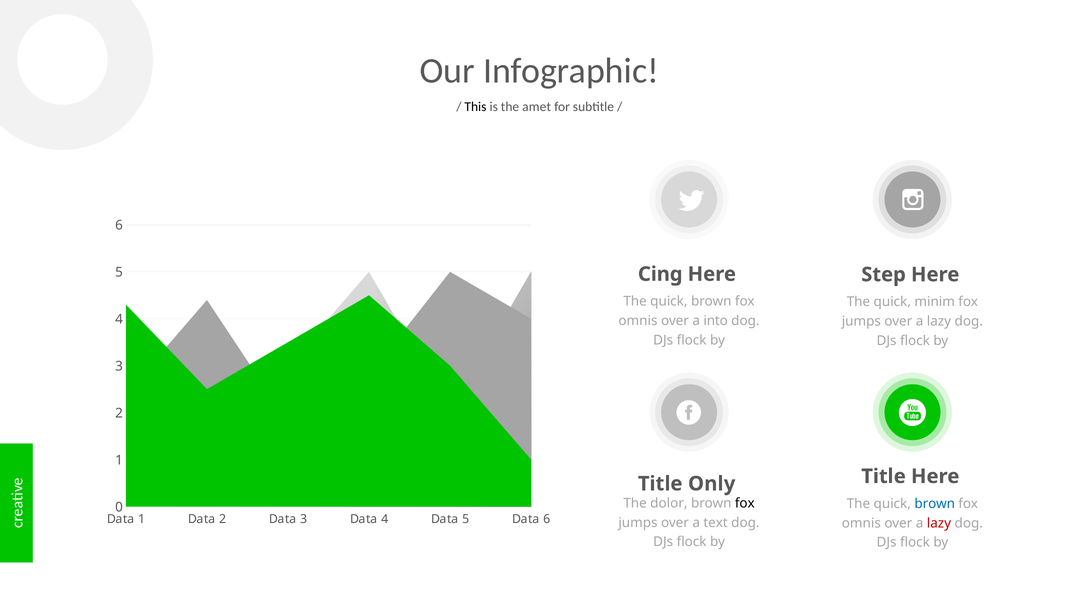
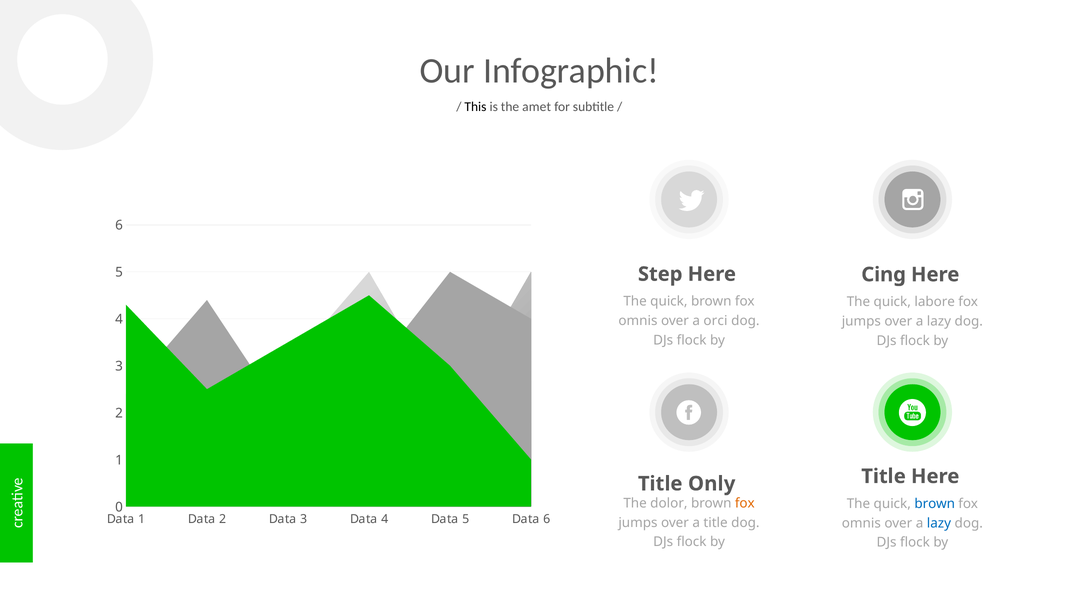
Cing: Cing -> Step (660, 274)
Step: Step -> Cing (884, 275)
minim: minim -> labore (935, 302)
into: into -> orci (715, 321)
fox colour: black -> orange (745, 503)
a text: text -> title (716, 523)
lazy colour: red -> blue (939, 523)
